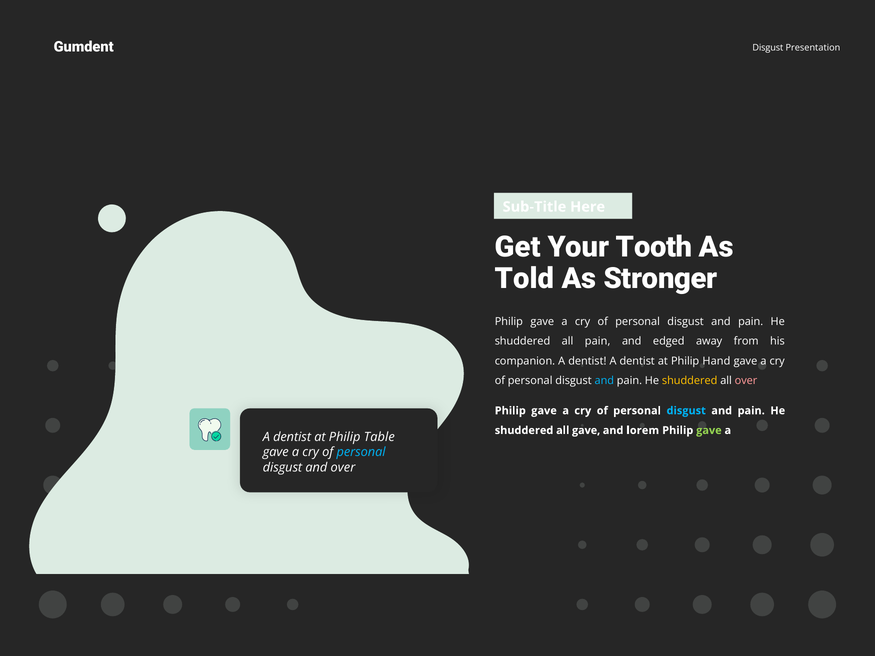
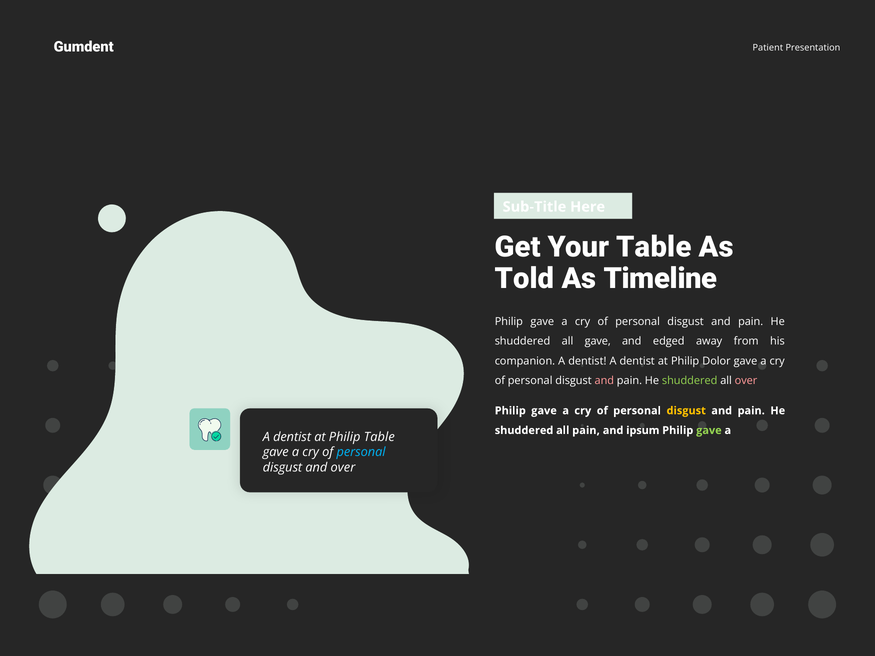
Disgust: Disgust -> Patient (768, 48)
Your Tooth: Tooth -> Table (654, 247)
Stronger: Stronger -> Timeline (660, 279)
all pain: pain -> gave (598, 341)
Hand: Hand -> Dolor (716, 361)
and colour: light blue -> pink (604, 381)
shuddered colour: yellow -> light green (690, 381)
disgust colour: light blue -> yellow (686, 411)
all gave: gave -> pain (586, 431)
lorem: lorem -> ipsum (643, 431)
